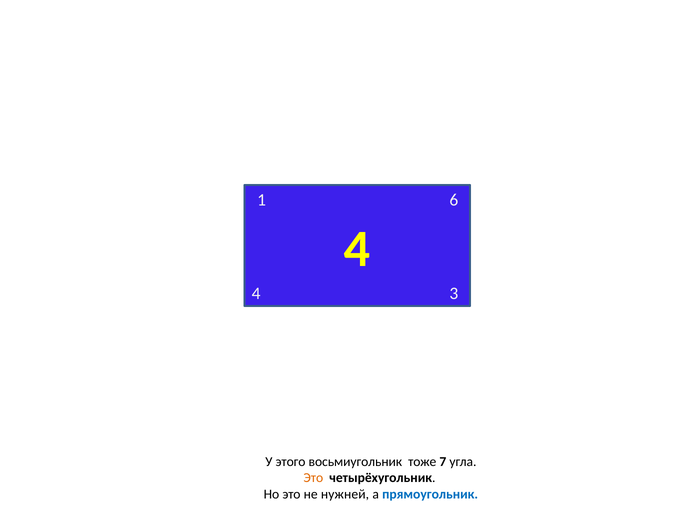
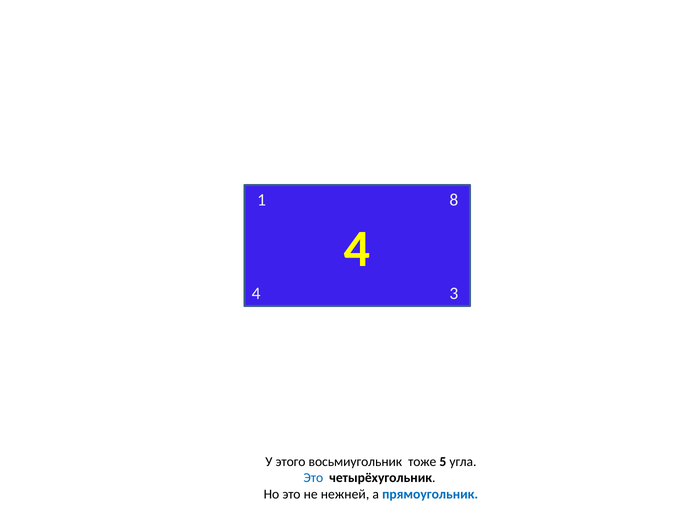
6: 6 -> 8 (454, 200)
7: 7 -> 5 (443, 461)
Это colour: orange -> blue (313, 477)
нужней: нужней -> нежней (345, 494)
